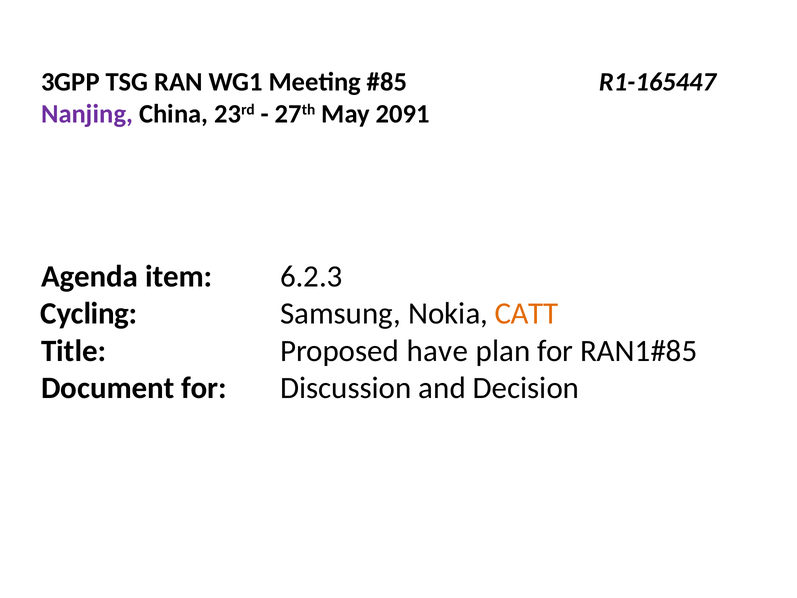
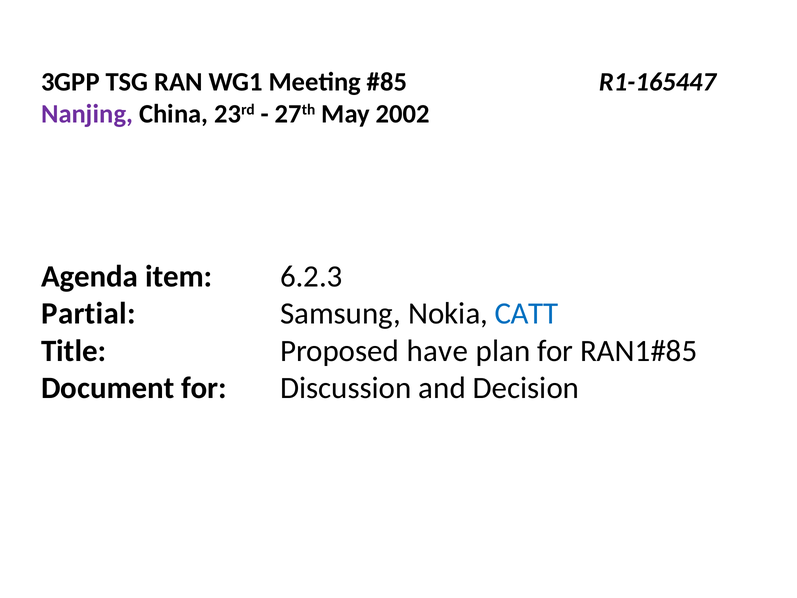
2091: 2091 -> 2002 (403, 114)
Cycling: Cycling -> Partial (89, 314)
CATT colour: orange -> blue (526, 314)
